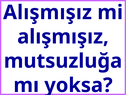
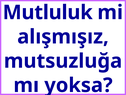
Alışmışız: Alışmışız -> Mutluluk (48, 12)
